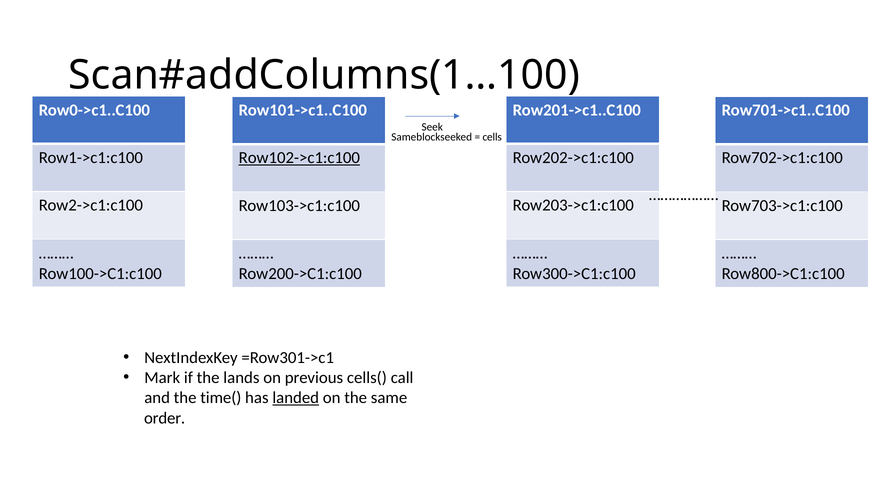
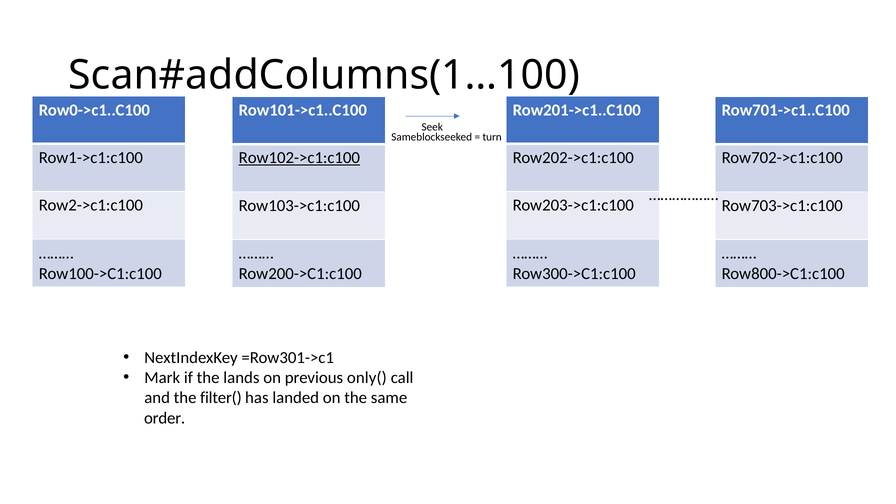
cells: cells -> turn (492, 137)
cells(: cells( -> only( (367, 378)
time(: time( -> filter( (221, 398)
landed underline: present -> none (296, 398)
